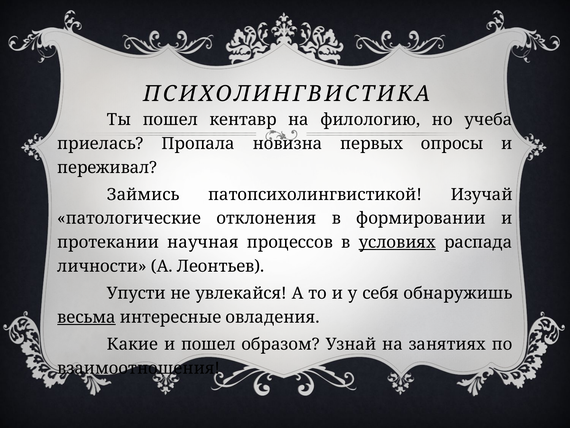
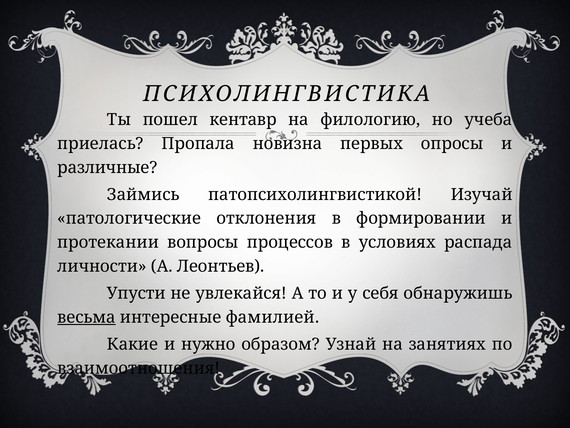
переживал: переживал -> различные (107, 167)
научная: научная -> вопросы (203, 242)
условиях underline: present -> none (397, 242)
овладения: овладения -> фамилией (272, 317)
и пошел: пошел -> нужно (208, 344)
